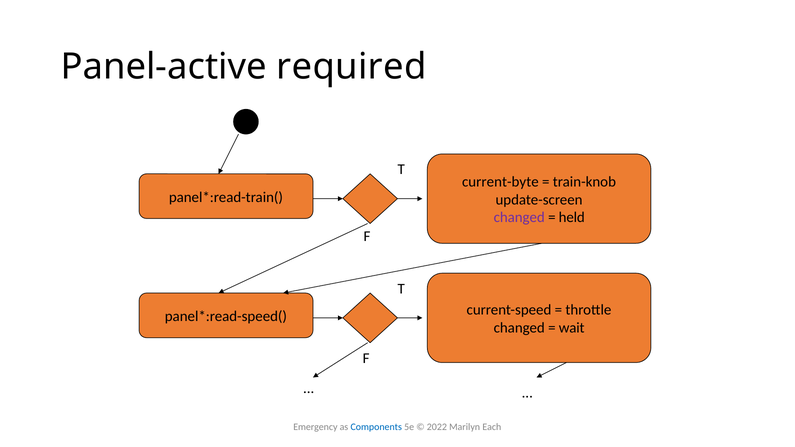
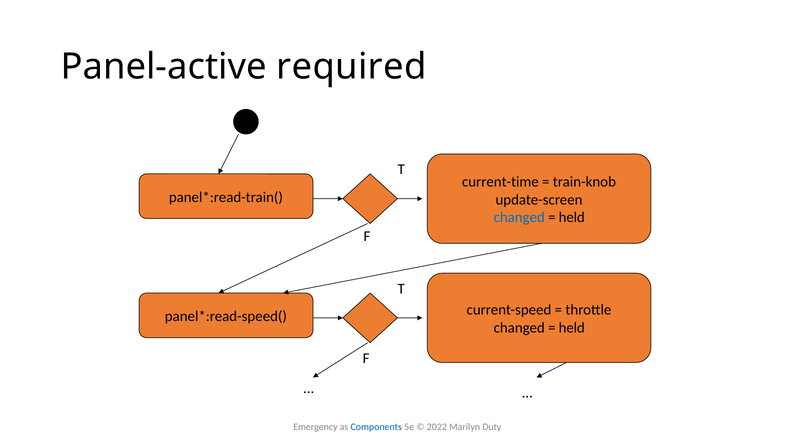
current-byte: current-byte -> current-time (500, 182)
changed colour: purple -> blue (519, 218)
wait: wait -> held (572, 328)
Each: Each -> Duty (492, 427)
